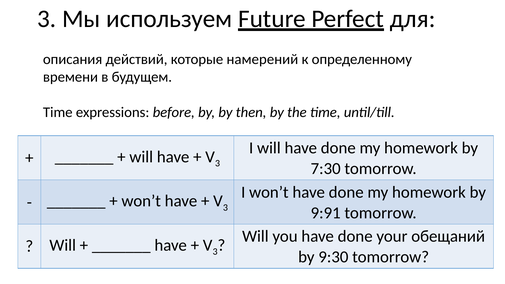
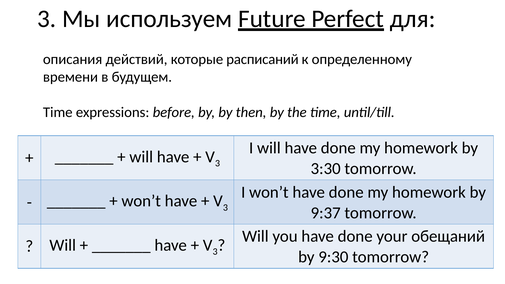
намерений: намерений -> расписаний (262, 59)
7:30: 7:30 -> 3:30 (326, 169)
9:91: 9:91 -> 9:37 (326, 213)
